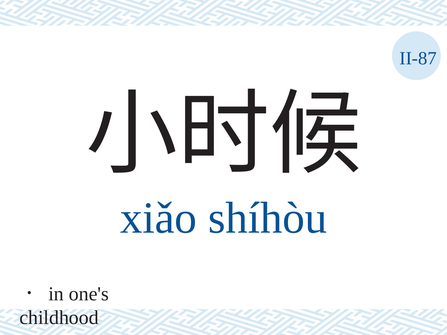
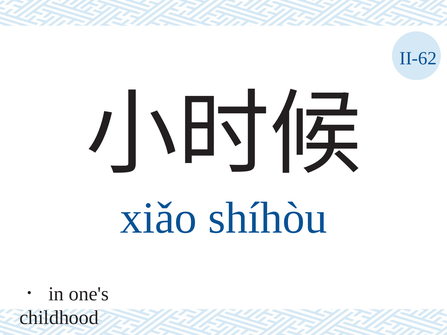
II-87: II-87 -> II-62 (418, 59)
